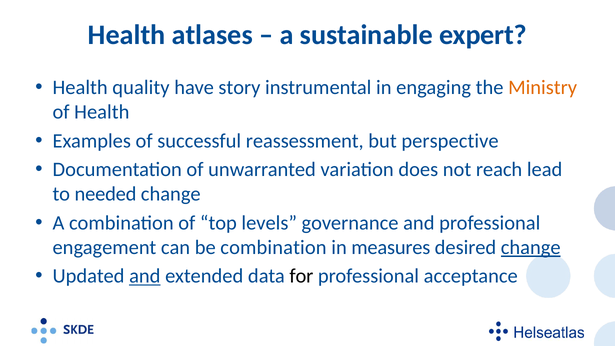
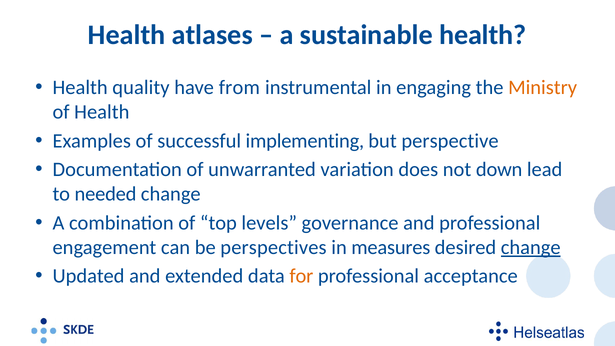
sustainable expert: expert -> health (483, 35)
story: story -> from (239, 88)
reassessment: reassessment -> implementing (305, 141)
reach: reach -> down (499, 170)
be combination: combination -> perspectives (273, 247)
and underline: present -> none (145, 276)
for colour: black -> orange (301, 276)
